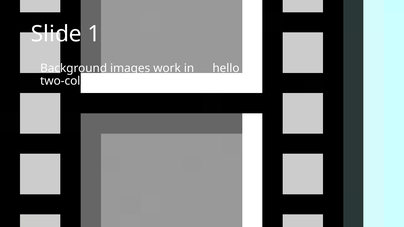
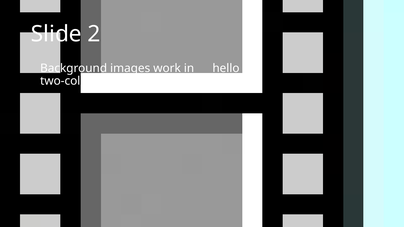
1: 1 -> 2 (94, 34)
